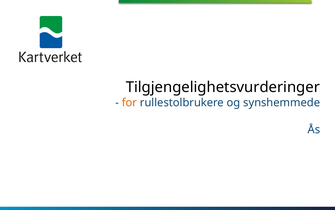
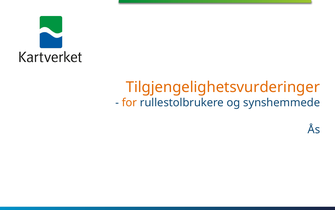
Tilgjengelighetsvurderinger colour: black -> orange (223, 87)
